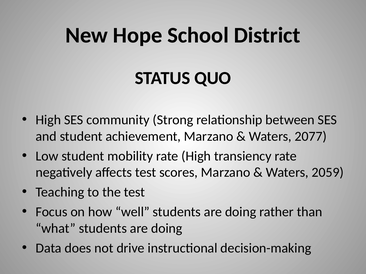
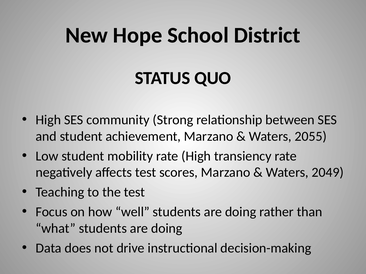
2077: 2077 -> 2055 (311, 137)
2059: 2059 -> 2049 (328, 173)
